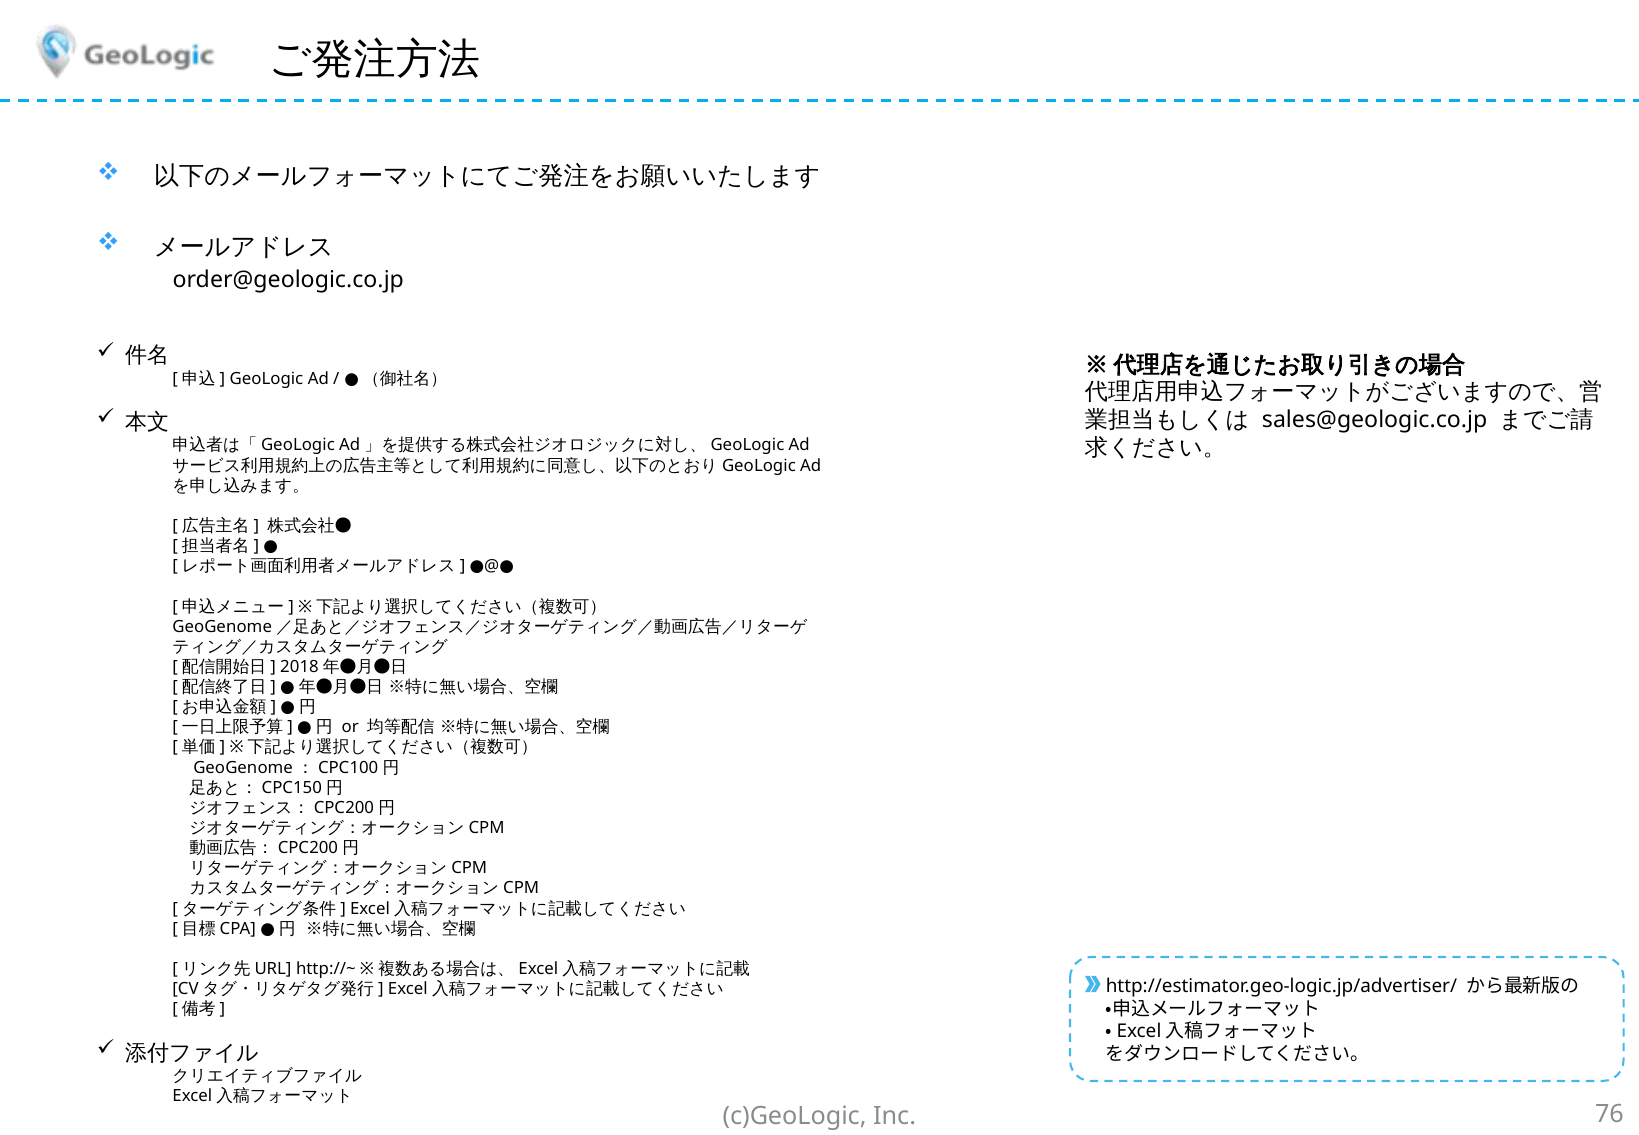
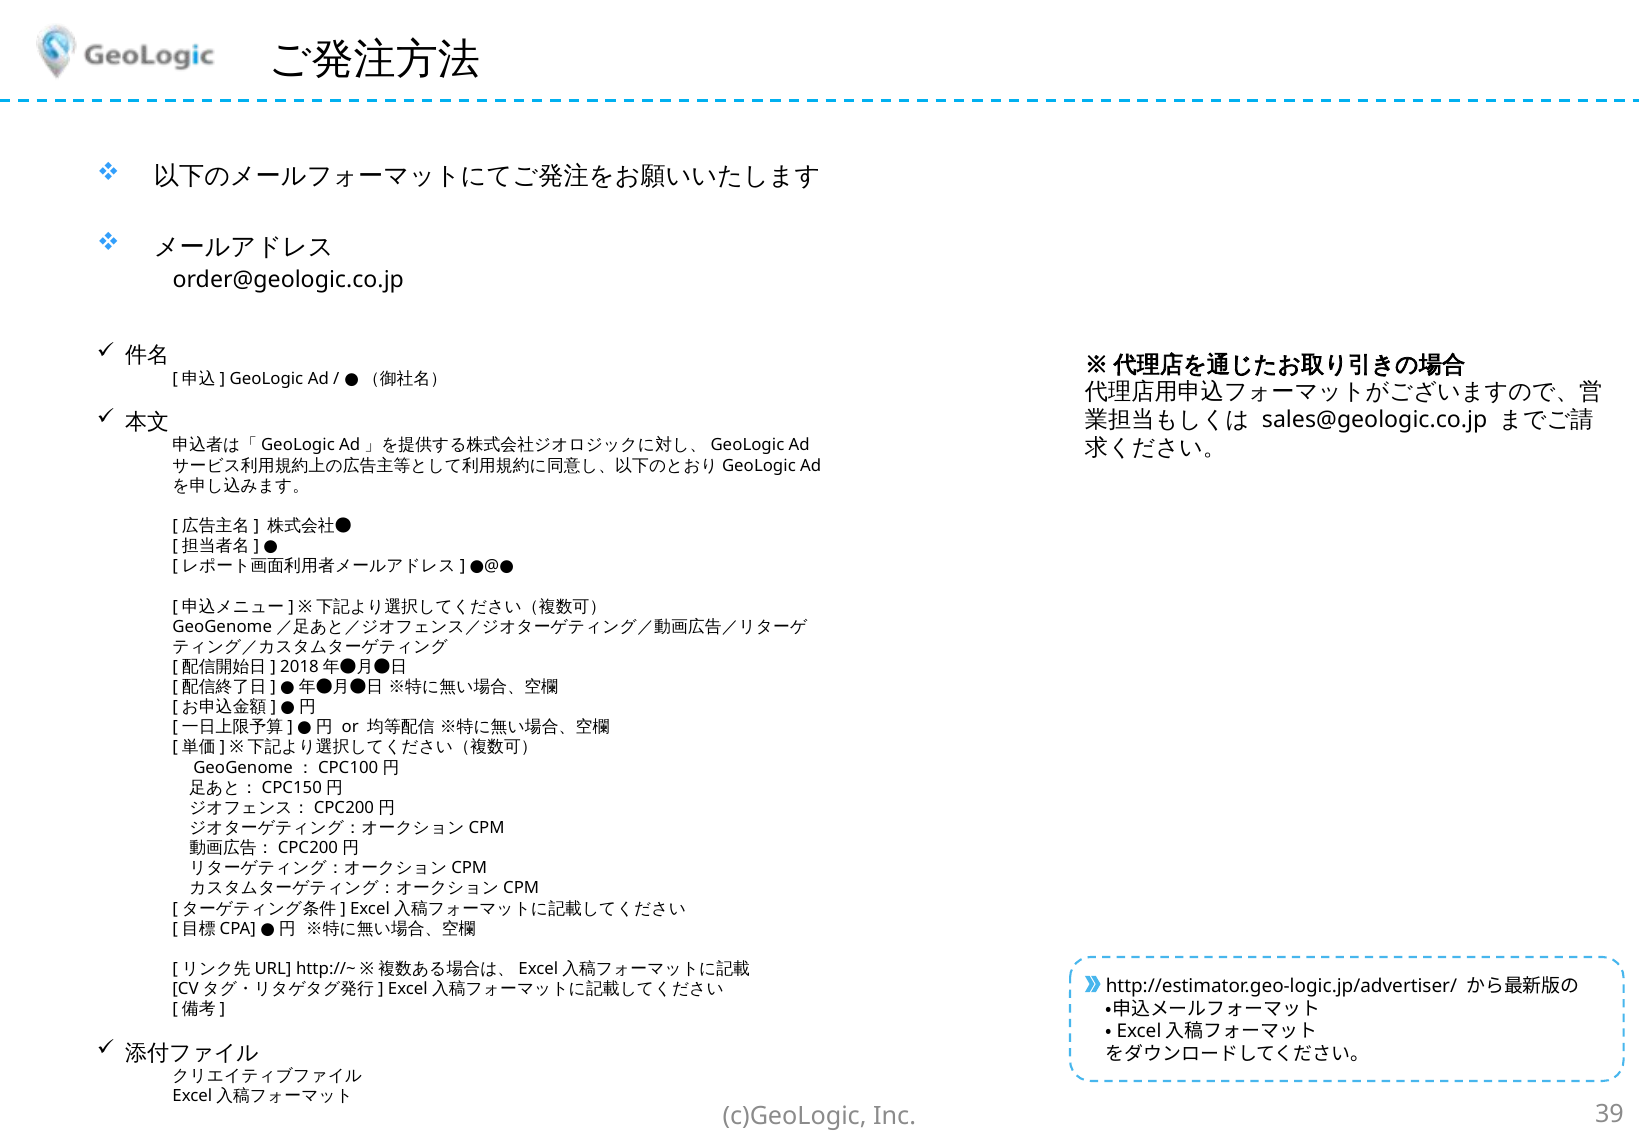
76: 76 -> 39 (1609, 1114)
